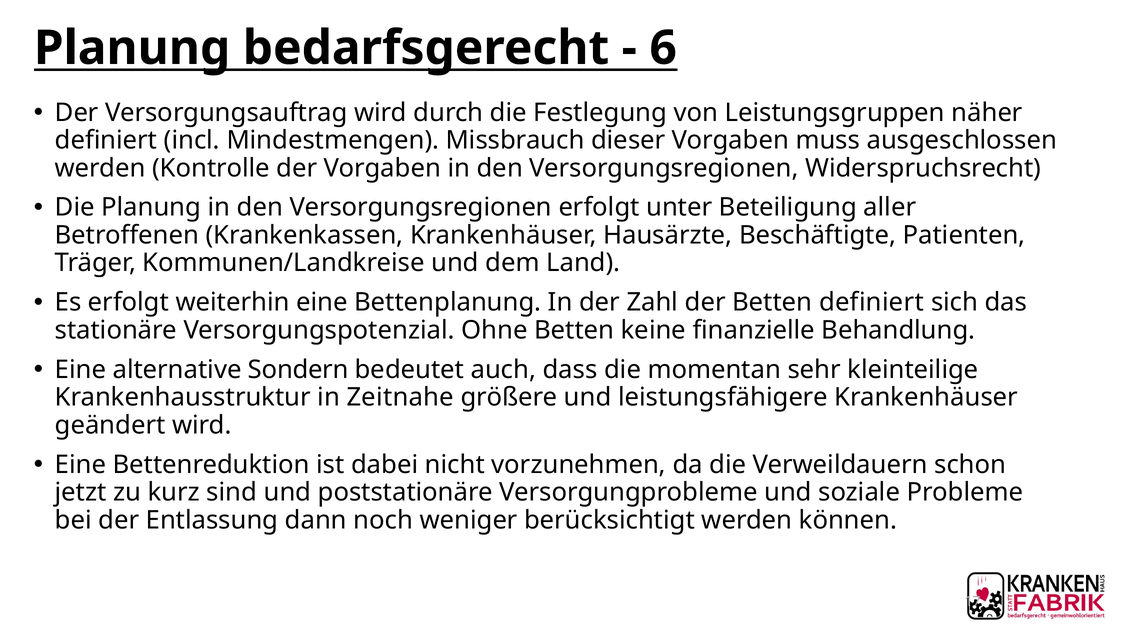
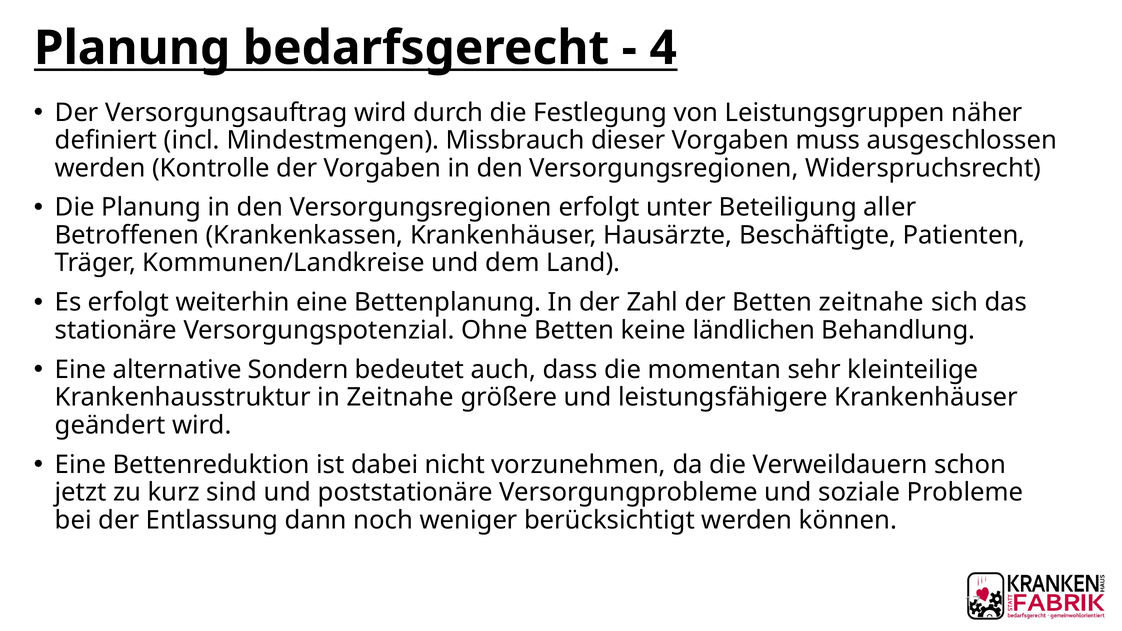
6: 6 -> 4 (663, 48)
Betten definiert: definiert -> zeitnahe (871, 303)
finanzielle: finanzielle -> ländlichen (754, 330)
